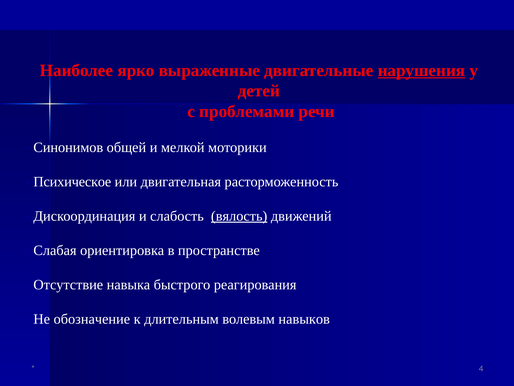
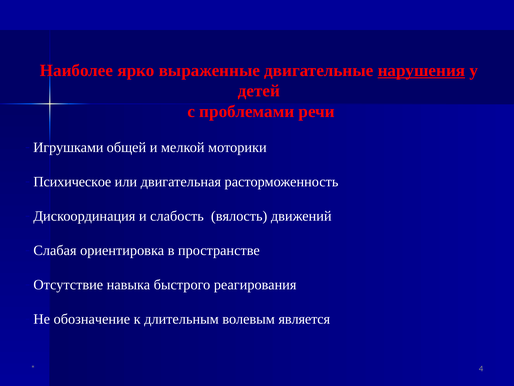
Синонимов: Синонимов -> Игрушками (68, 147)
вялость underline: present -> none (239, 216)
навыков: навыков -> является (304, 319)
